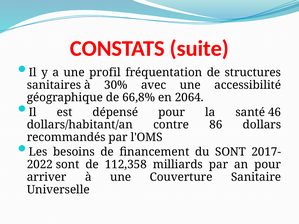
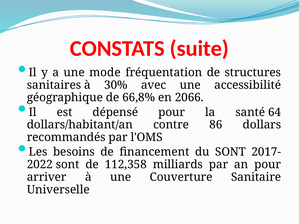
profil: profil -> mode (105, 73)
2064: 2064 -> 2066 (189, 98)
46: 46 -> 64 (275, 112)
